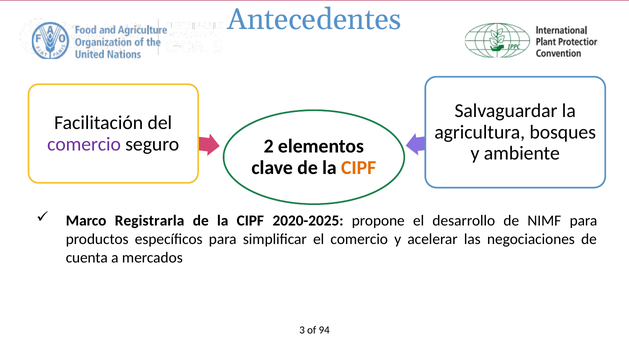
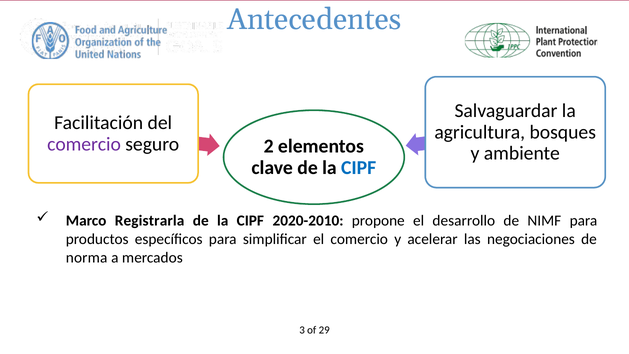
CIPF colour: orange -> blue (359, 168)
2020-2025: 2020-2025 -> 2020-2010 (308, 221)
cuenta: cuenta -> norma (87, 257)
94: 94 -> 29 (324, 330)
